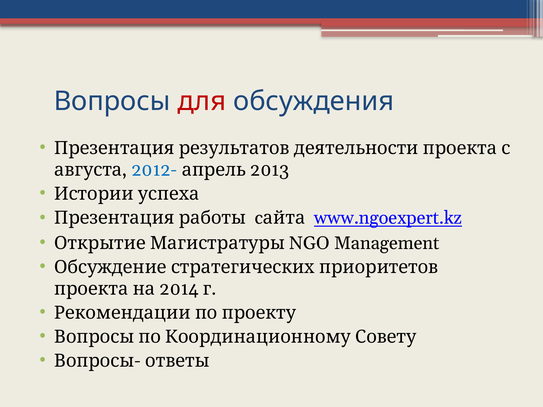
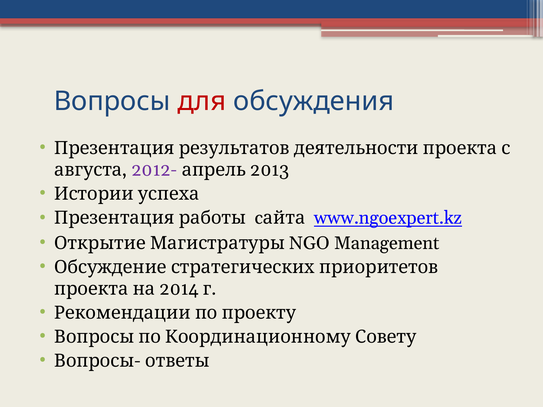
2012- colour: blue -> purple (154, 170)
